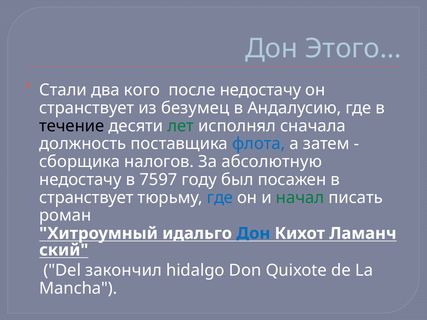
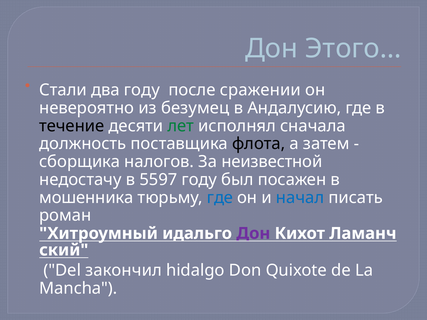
два кого: кого -> году (142, 90)
после недостачу: недостачу -> сражении (260, 90)
странствует: странствует -> невероятно (87, 108)
флота colour: blue -> black (259, 144)
абсолютную: абсолютную -> неизвестной (272, 162)
7597: 7597 -> 5597 (158, 180)
странствует: странствует -> мошенника (86, 198)
начал colour: green -> blue (300, 198)
Дон colour: blue -> purple (253, 234)
